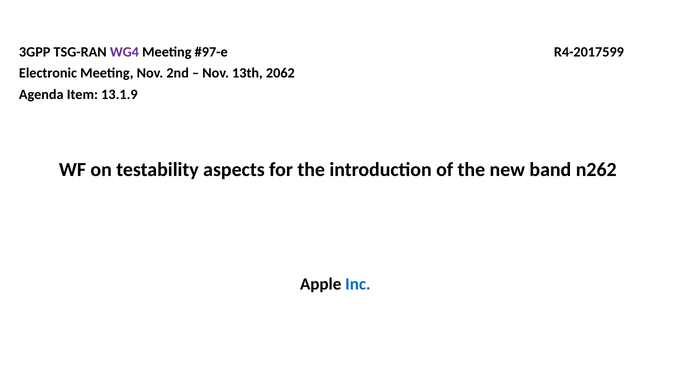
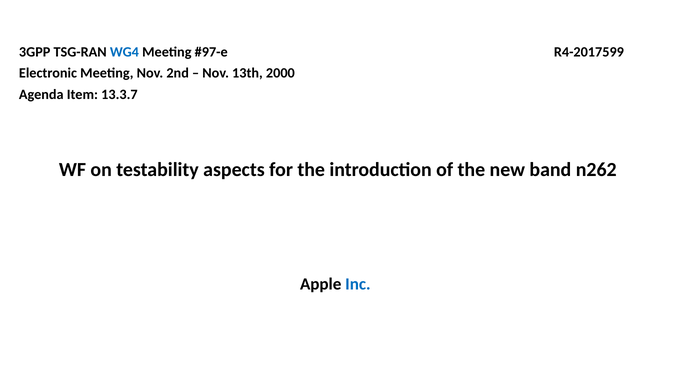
WG4 colour: purple -> blue (124, 52)
2062: 2062 -> 2000 (280, 73)
13.1.9: 13.1.9 -> 13.3.7 (119, 94)
